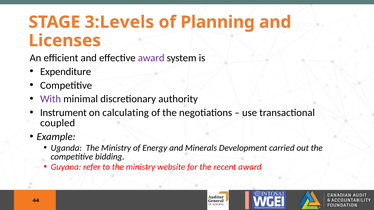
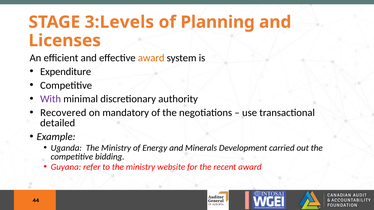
award colour: purple -> orange (151, 58)
Instrument: Instrument -> Recovered (63, 113)
calculating: calculating -> mandatory (126, 113)
coupled: coupled -> detailed (58, 123)
